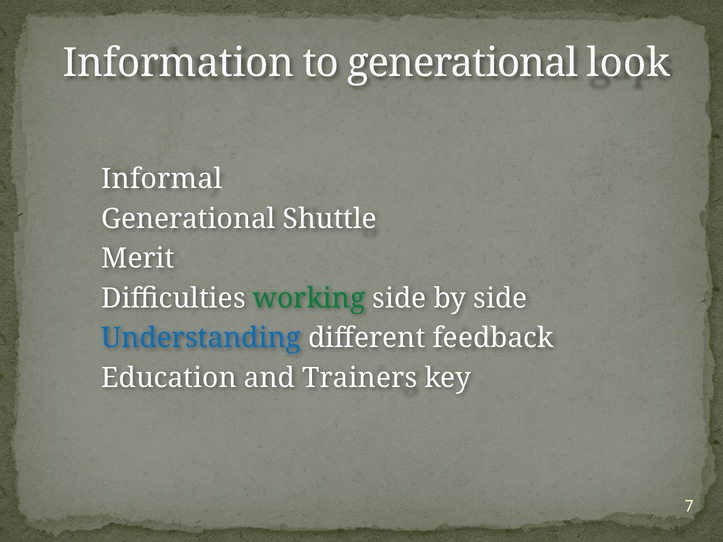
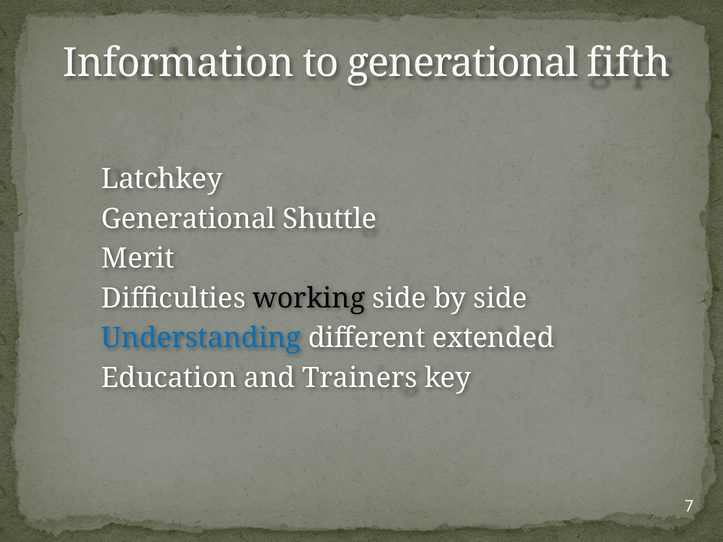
look: look -> fifth (629, 63)
Informal: Informal -> Latchkey (162, 179)
working colour: green -> black (309, 298)
feedback: feedback -> extended (493, 338)
